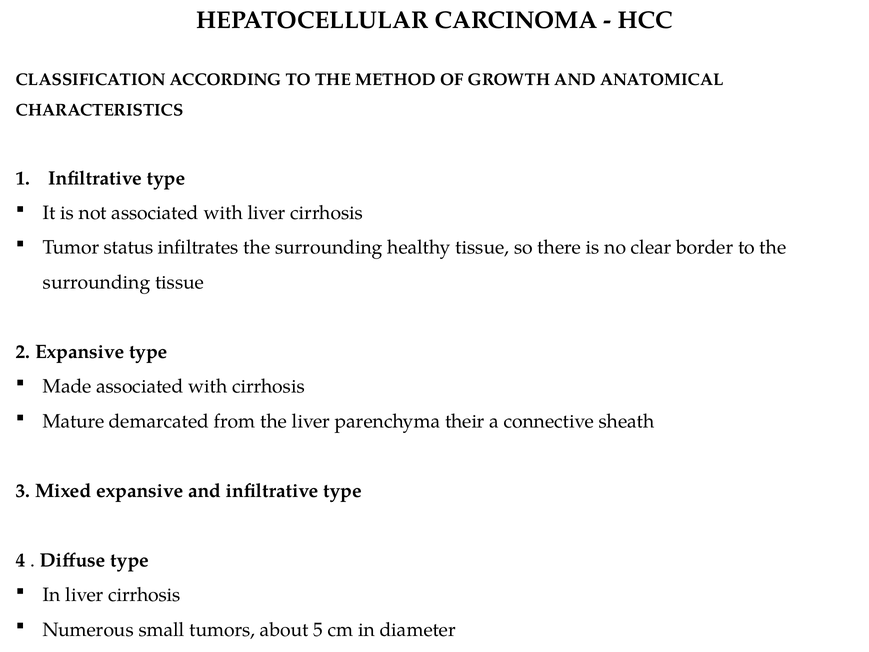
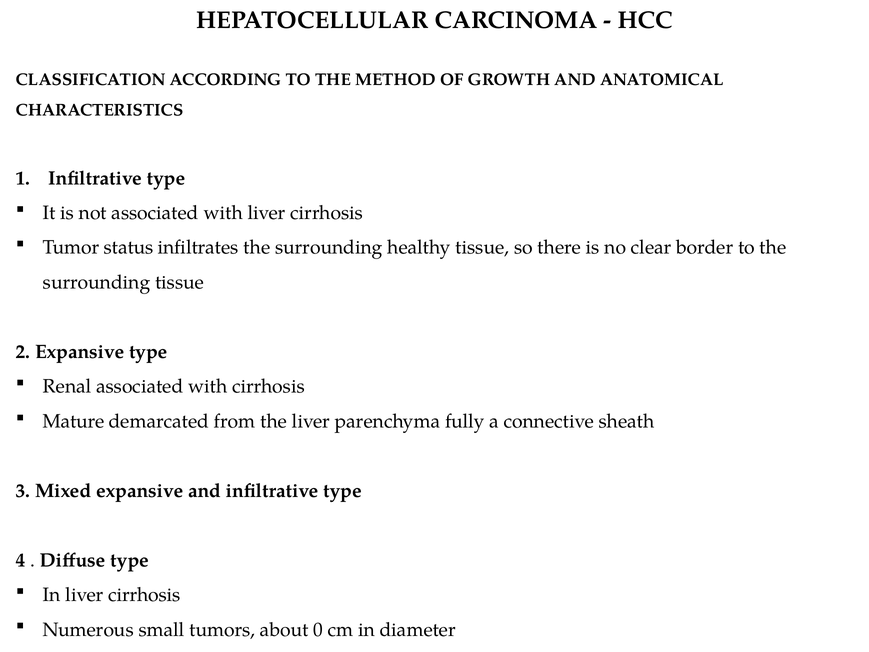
Made: Made -> Renal (67, 386)
their: their -> fully (465, 421)
5: 5 -> 0 (318, 630)
